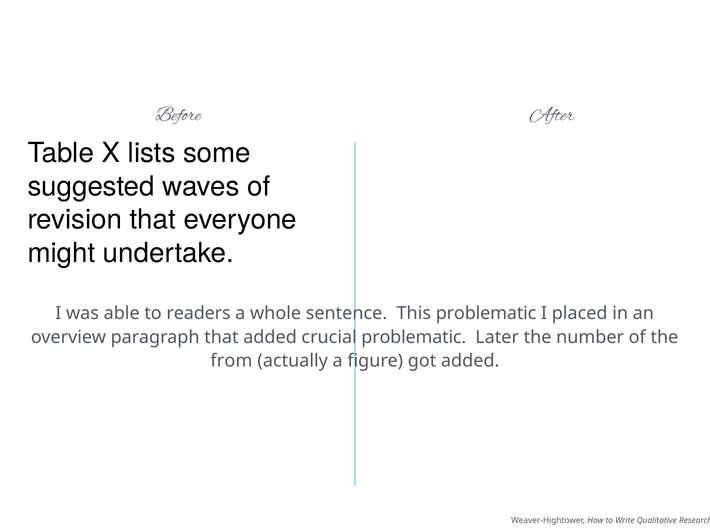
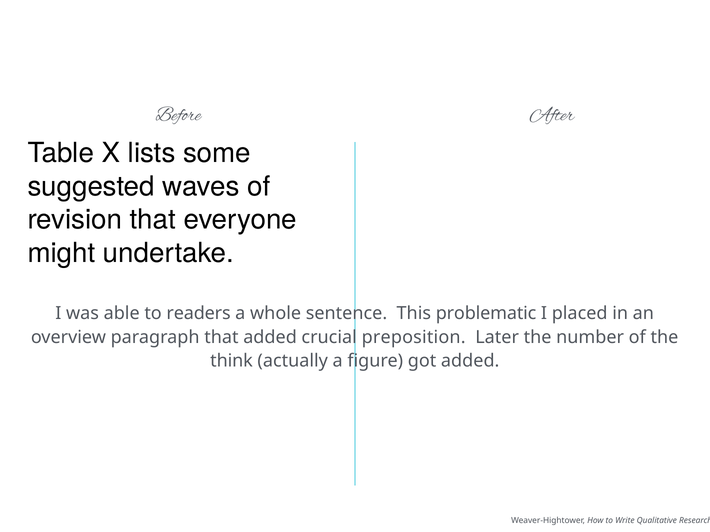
crucial problematic: problematic -> preposition (414, 338)
from: from -> think (232, 361)
